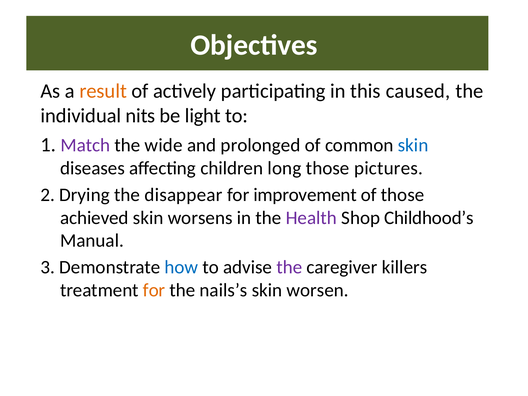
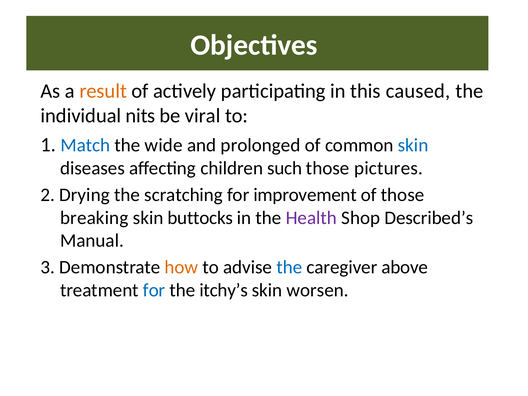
light: light -> viral (203, 116)
Match colour: purple -> blue (85, 145)
long: long -> such (285, 168)
disappear: disappear -> scratching (184, 195)
achieved: achieved -> breaking (94, 218)
worsens: worsens -> buttocks (200, 218)
Childhood’s: Childhood’s -> Described’s (429, 218)
how colour: blue -> orange (181, 267)
the colour: purple -> blue (289, 267)
killers: killers -> above (405, 267)
for colour: orange -> blue (154, 290)
nails’s: nails’s -> itchy’s (224, 290)
